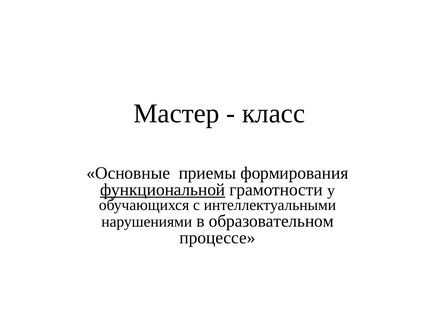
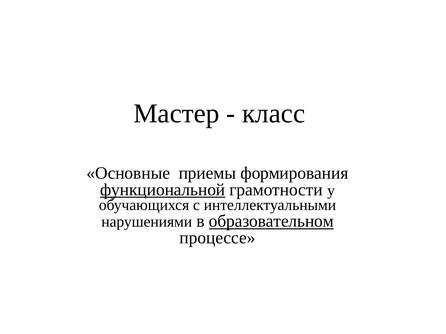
образовательном underline: none -> present (271, 222)
